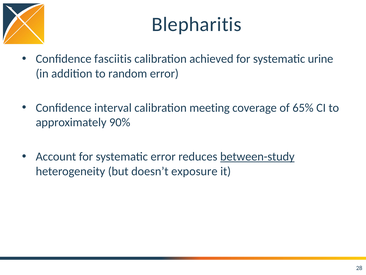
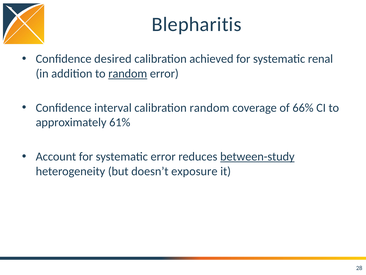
fasciitis: fasciitis -> desired (113, 59)
urine: urine -> renal (320, 59)
random underline: none -> present (128, 73)
calibration meeting: meeting -> random (209, 108)
65%: 65% -> 66% (303, 108)
90%: 90% -> 61% (120, 122)
